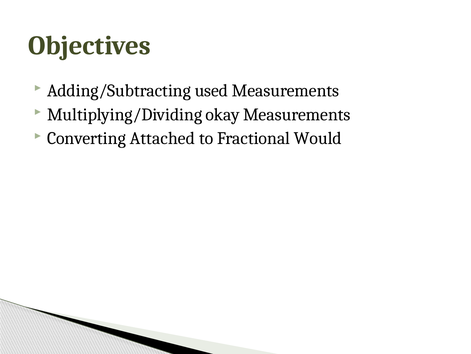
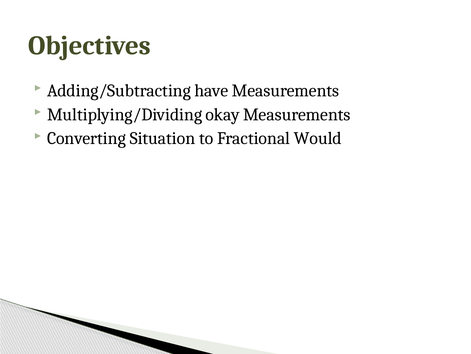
used: used -> have (211, 90)
Attached: Attached -> Situation (162, 138)
